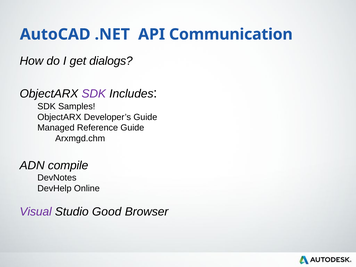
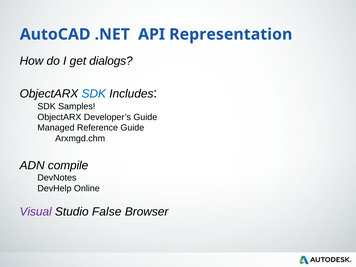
Communication: Communication -> Representation (231, 34)
SDK colour: purple -> blue (94, 94)
Good: Good -> False (107, 212)
